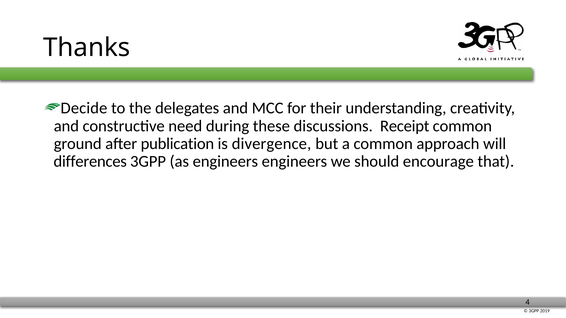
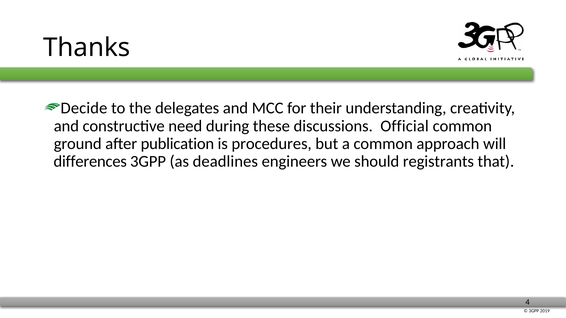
Receipt: Receipt -> Official (405, 126)
divergence: divergence -> procedures (272, 144)
as engineers: engineers -> deadlines (225, 162)
encourage: encourage -> registrants (438, 162)
